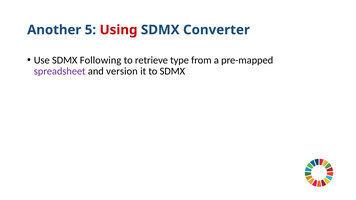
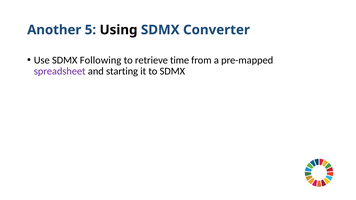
Using colour: red -> black (119, 30)
type: type -> time (180, 60)
version: version -> starting (122, 71)
